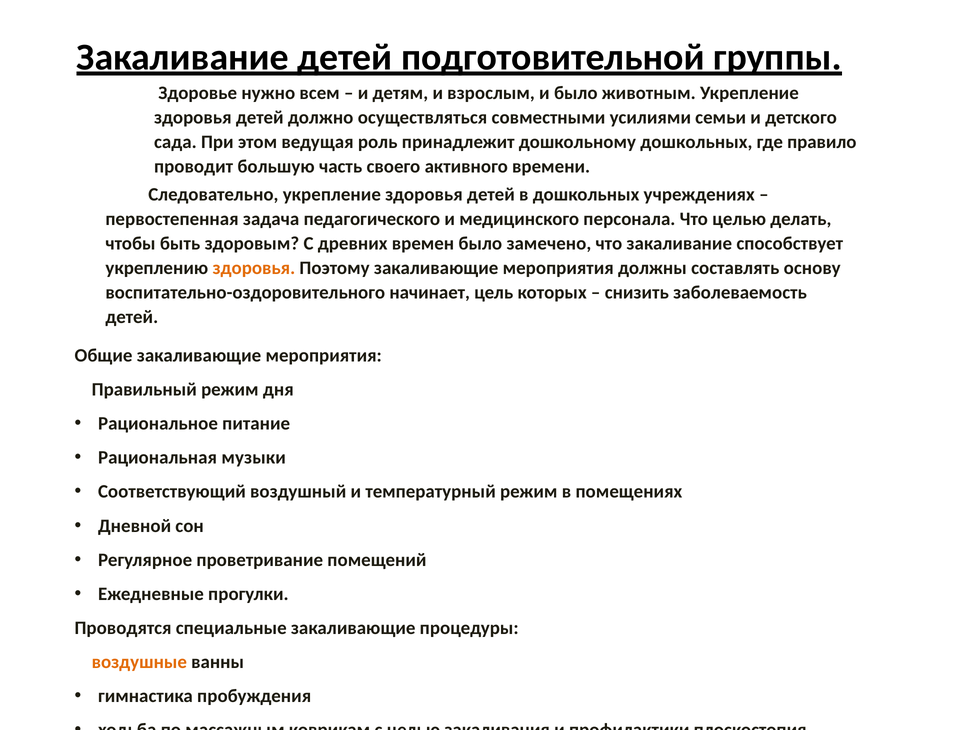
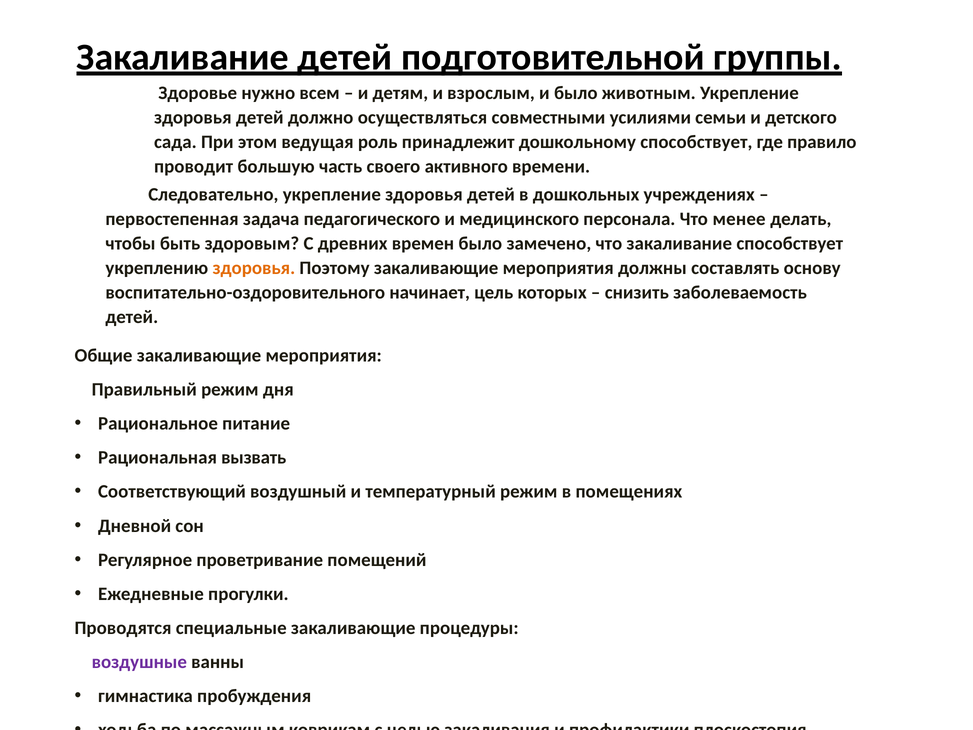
дошкольному дошкольных: дошкольных -> способствует (696, 142)
Что целью: целью -> менее (739, 219)
музыки: музыки -> вызвать (254, 458)
воздушные colour: orange -> purple (139, 662)
